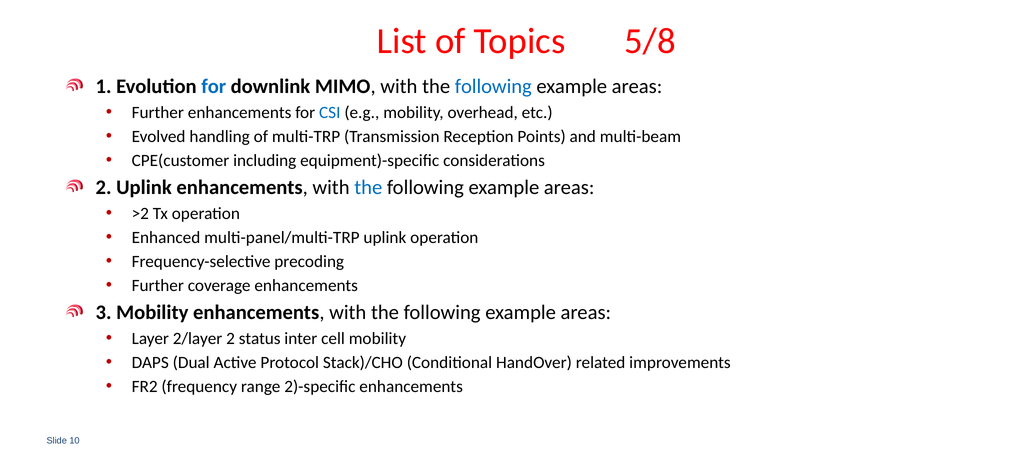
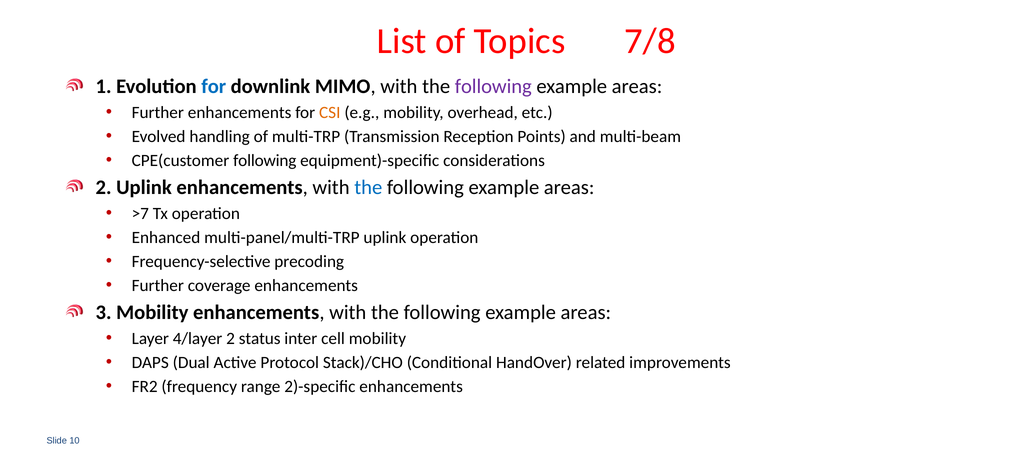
5/8: 5/8 -> 7/8 (650, 41)
following colour: blue -> purple (493, 87)
CSI colour: blue -> orange (330, 112)
CPE(customer including: including -> following (265, 161)
>2: >2 -> >7 (140, 214)
2/layer: 2/layer -> 4/layer (198, 339)
